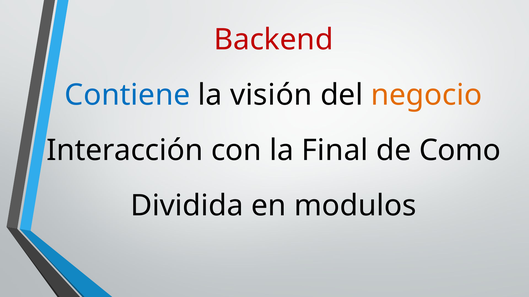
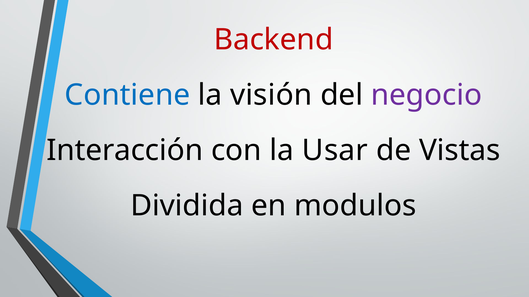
negocio colour: orange -> purple (426, 95)
Final: Final -> Usar (335, 151)
Como: Como -> Vistas (460, 151)
